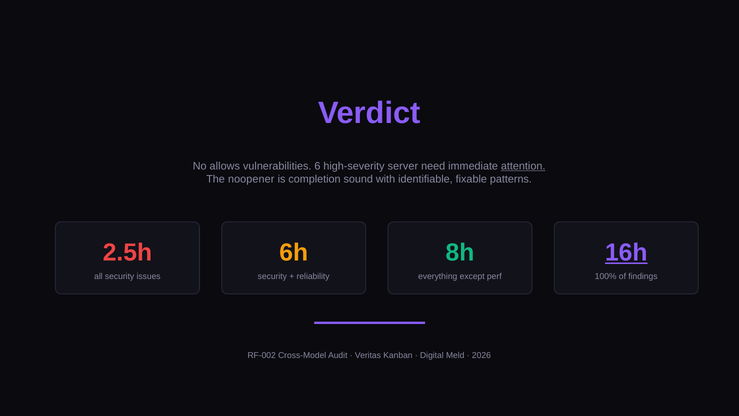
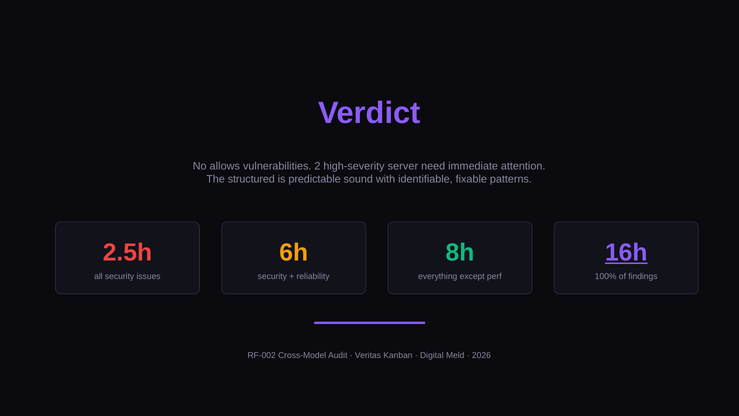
6: 6 -> 2 (317, 166)
attention underline: present -> none (523, 166)
noopener: noopener -> structured (251, 179)
completion: completion -> predictable (315, 179)
